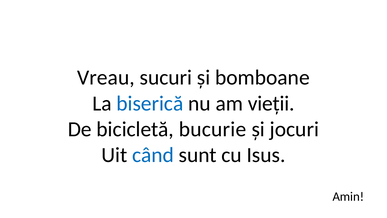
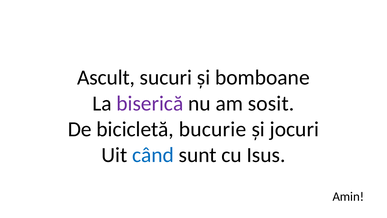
Vreau: Vreau -> Ascult (106, 77)
biserică colour: blue -> purple (150, 103)
vieții: vieții -> sosit (271, 103)
